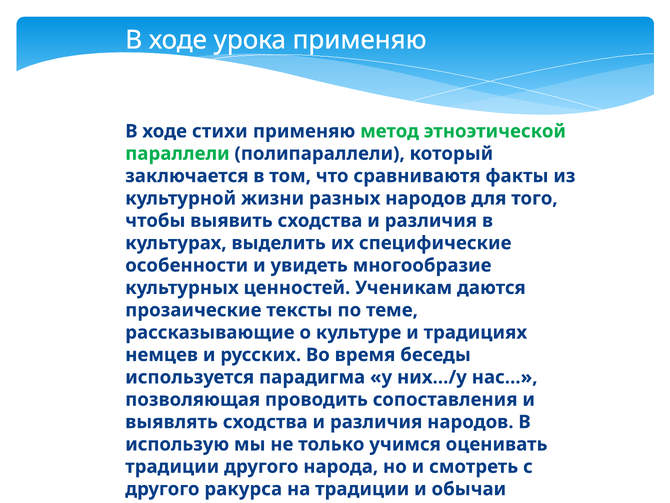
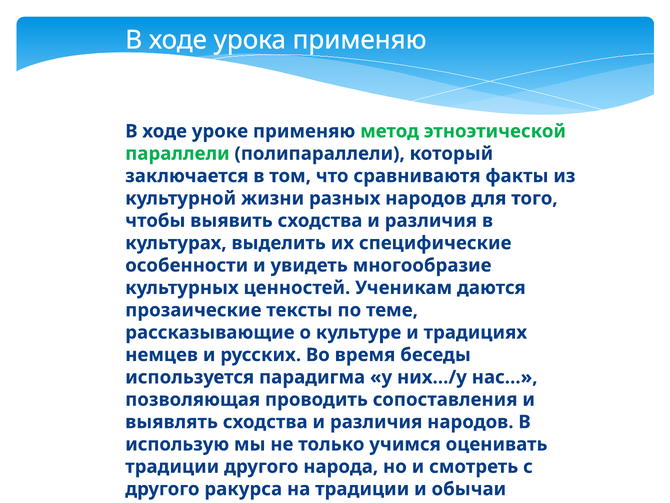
стихи: стихи -> уроке (220, 131)
